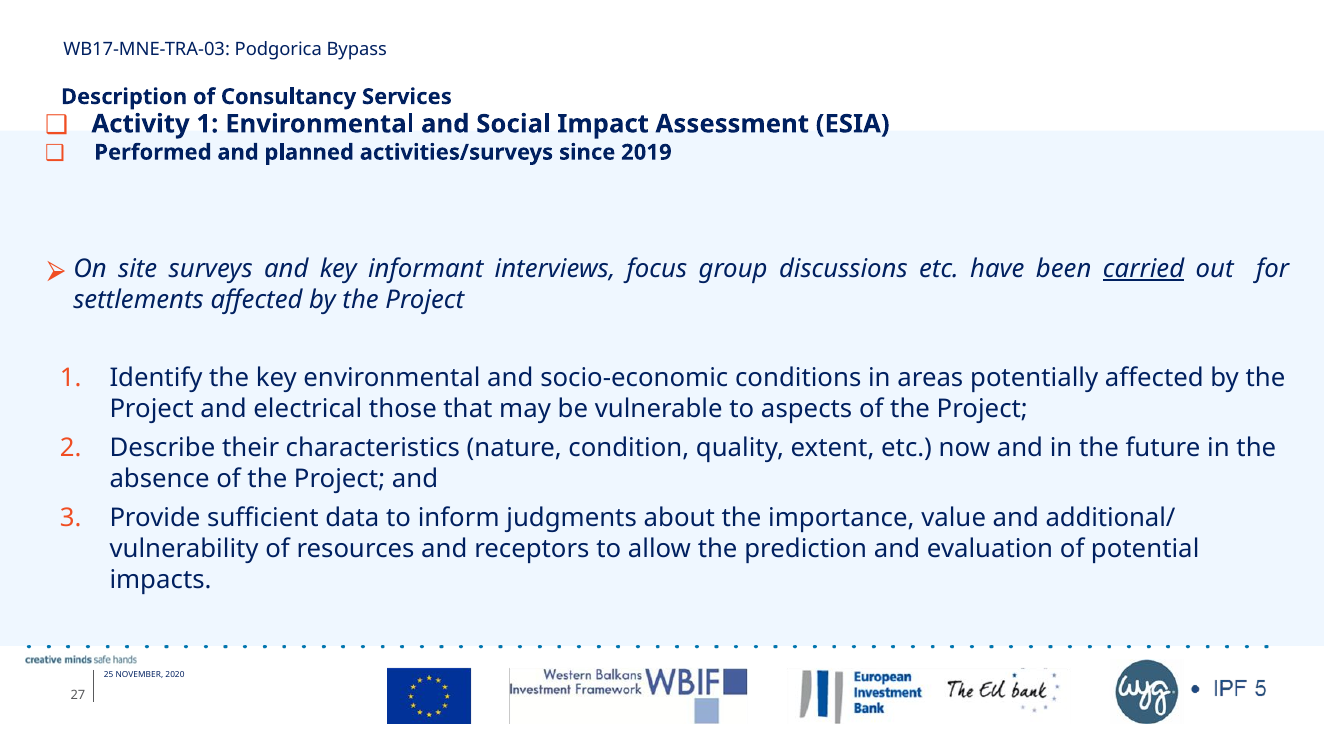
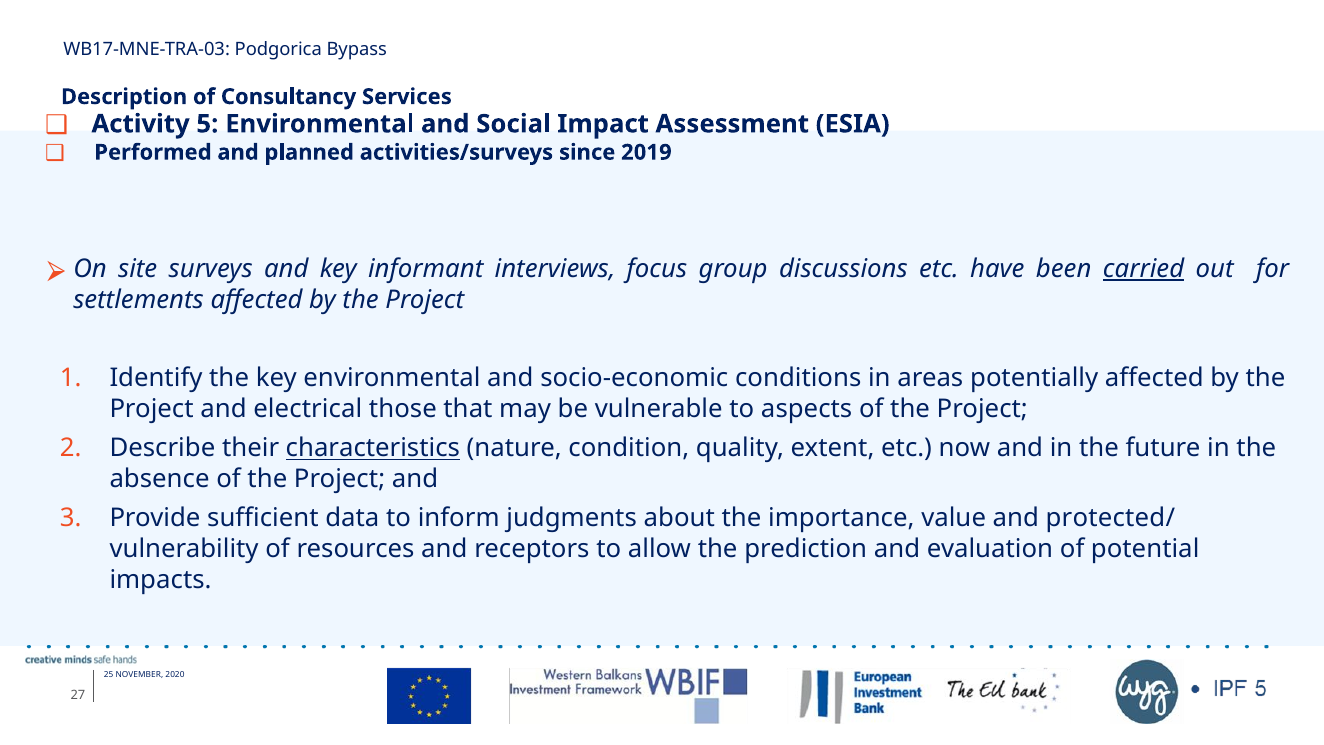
Activity 1: 1 -> 5 (207, 124)
characteristics underline: none -> present (373, 448)
additional/: additional/ -> protected/ (1110, 518)
